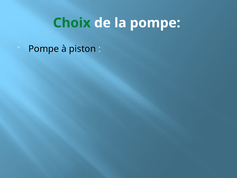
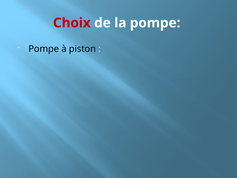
Choix colour: green -> red (72, 23)
